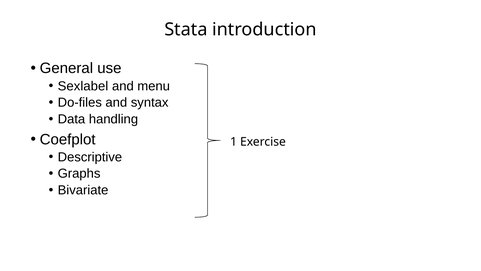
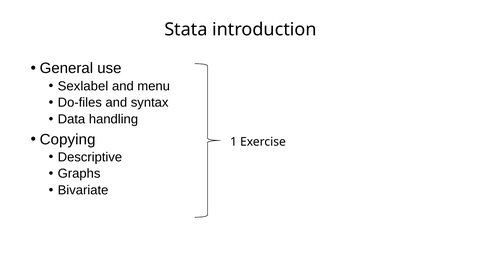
Coefplot: Coefplot -> Copying (68, 139)
